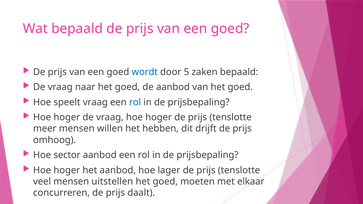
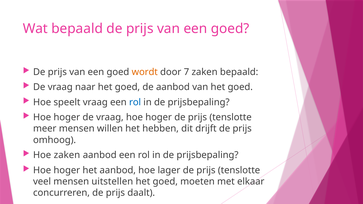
wordt colour: blue -> orange (145, 72)
5: 5 -> 7 (186, 72)
Hoe sector: sector -> zaken (67, 155)
